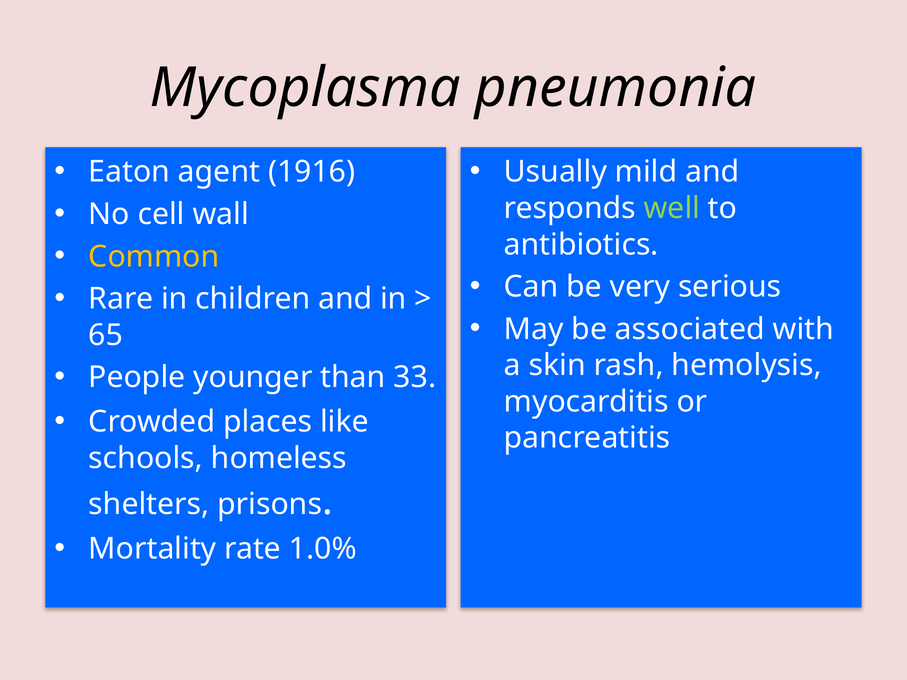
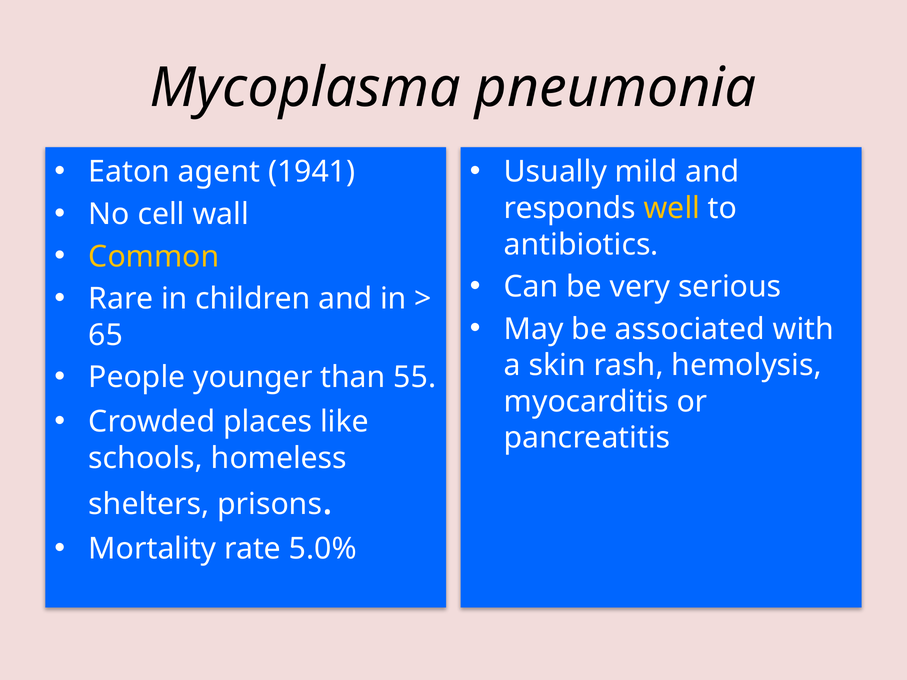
1916: 1916 -> 1941 (312, 172)
well colour: light green -> yellow (672, 208)
33: 33 -> 55 (415, 378)
1.0%: 1.0% -> 5.0% (323, 549)
